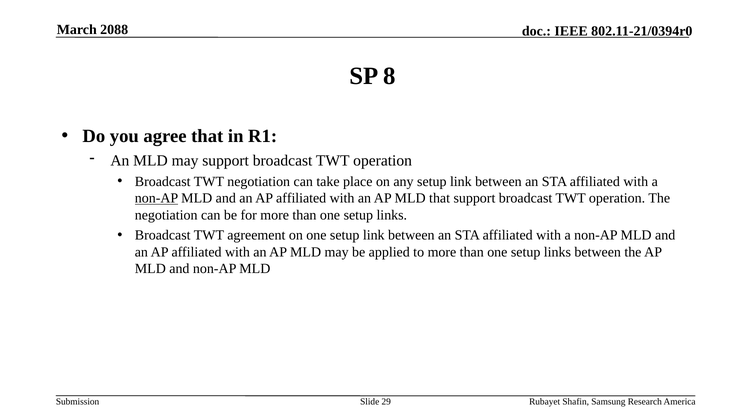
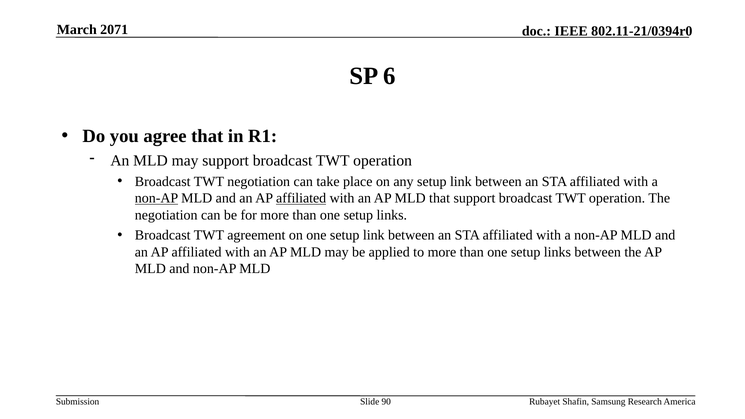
2088: 2088 -> 2071 (114, 30)
8: 8 -> 6 (389, 76)
affiliated underline: none -> present (301, 198)
29: 29 -> 90 (386, 402)
